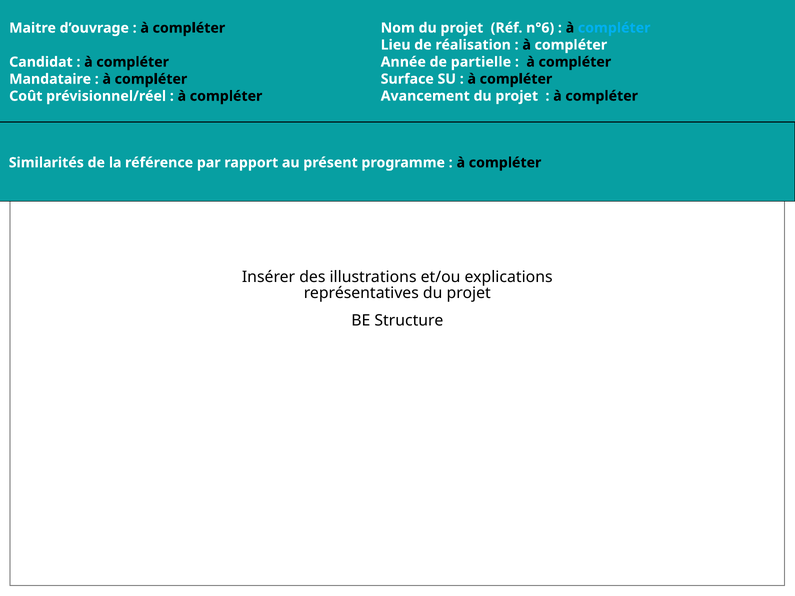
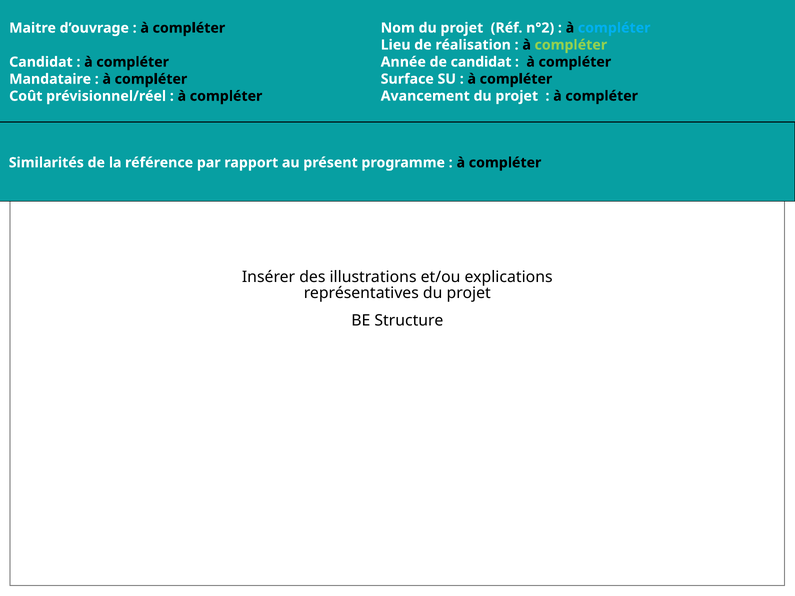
n°6: n°6 -> n°2 (540, 28)
compléter colour: white -> light green (571, 45)
de partielle: partielle -> candidat (481, 62)
